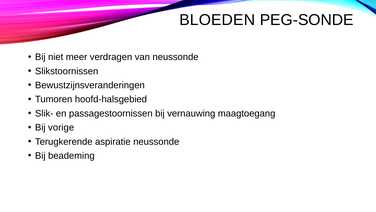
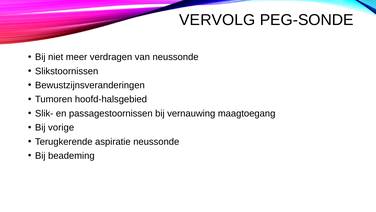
BLOEDEN: BLOEDEN -> VERVOLG (217, 20)
